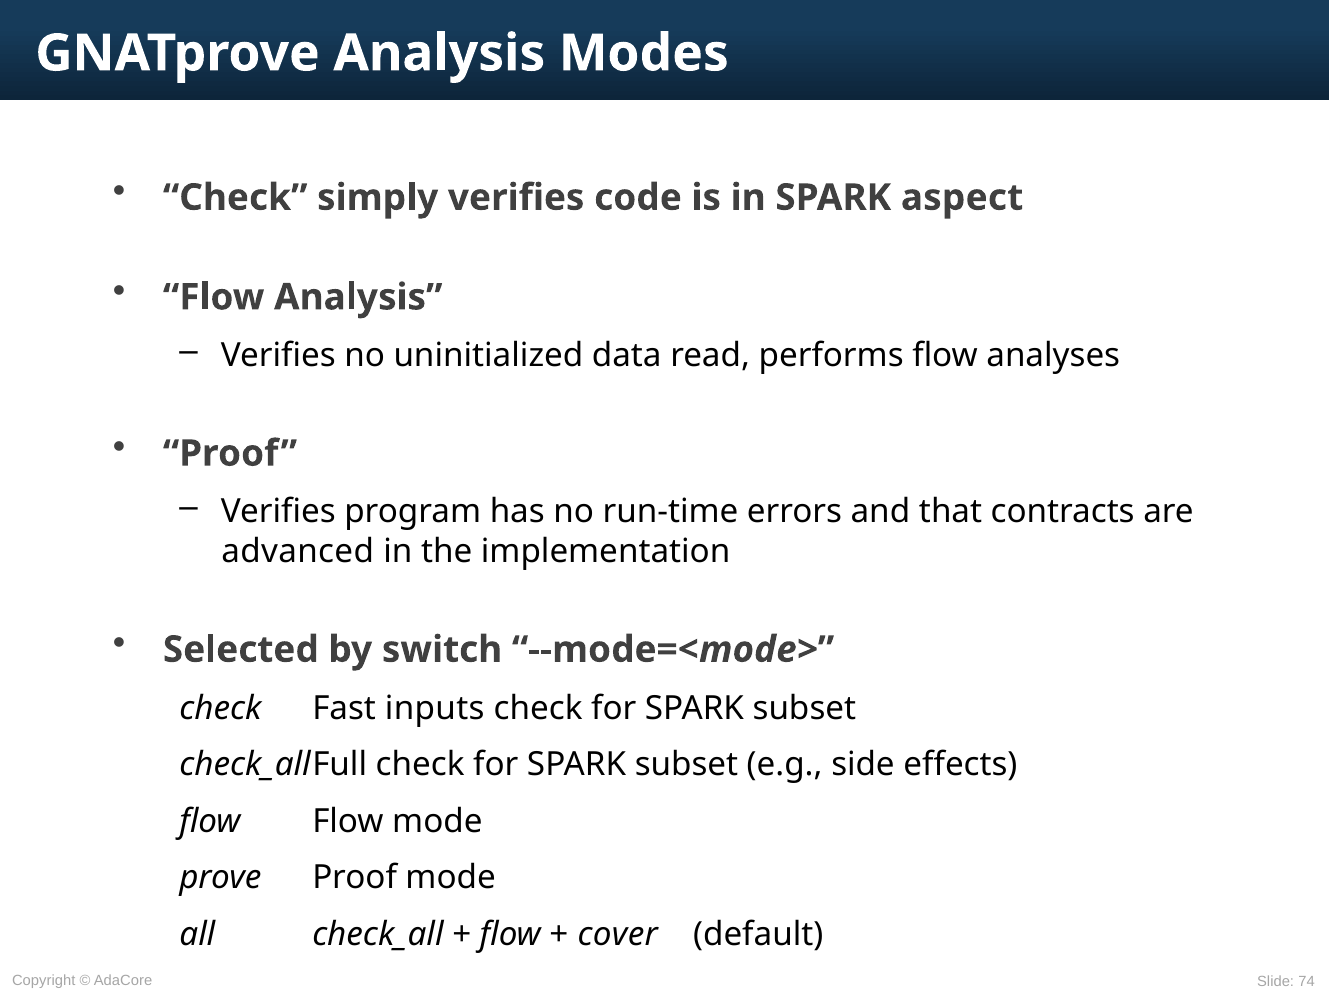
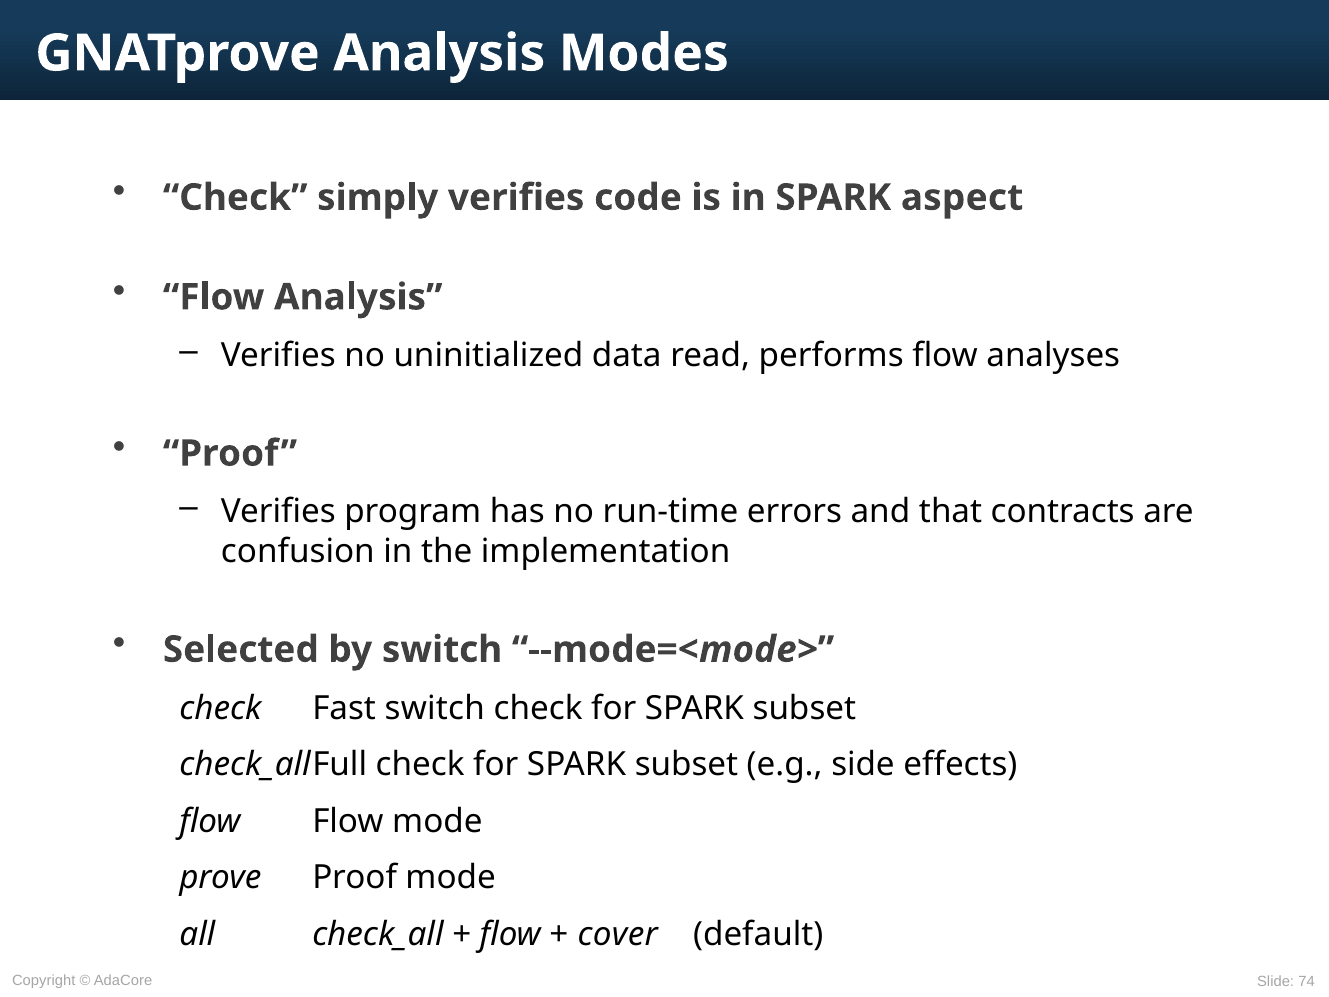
advanced: advanced -> confusion (298, 552)
Fast inputs: inputs -> switch (435, 708)
